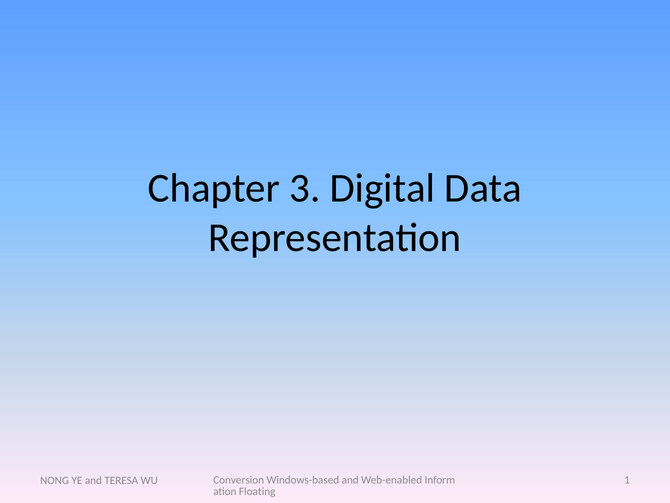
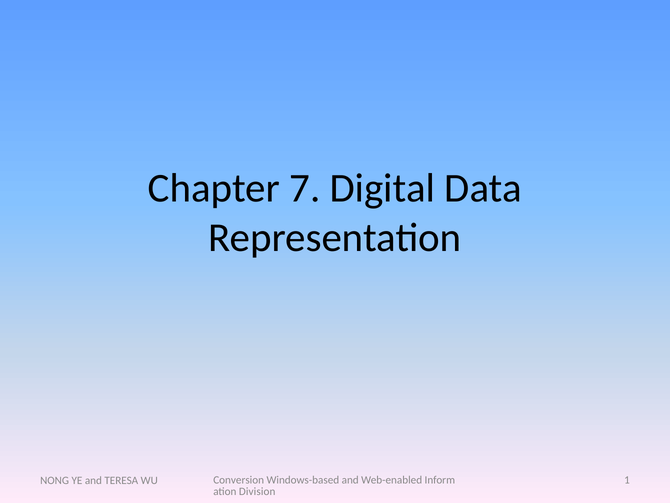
3: 3 -> 7 (305, 188)
Floating: Floating -> Division (257, 491)
